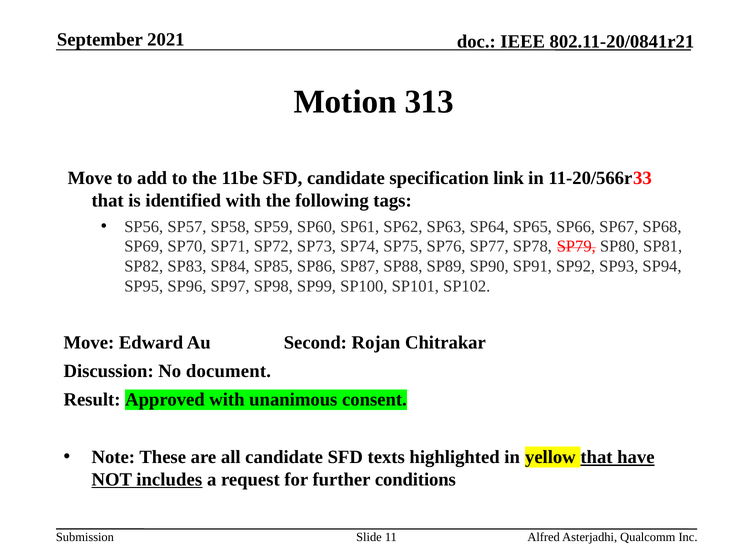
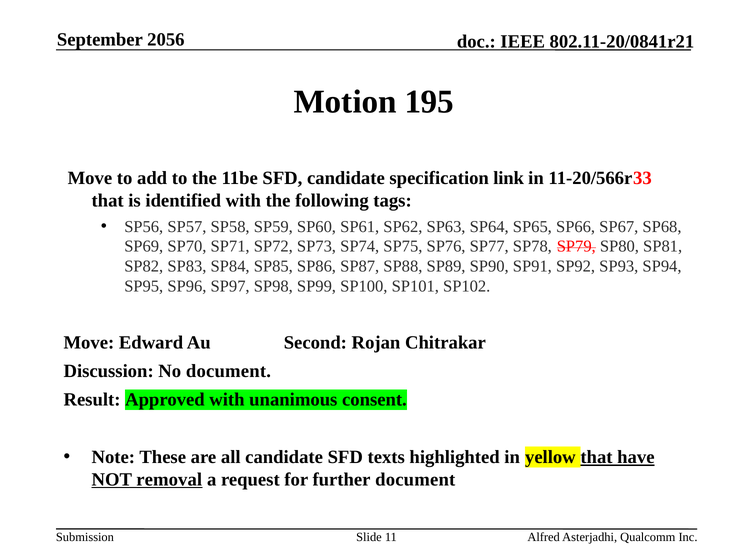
2021: 2021 -> 2056 (166, 40)
313: 313 -> 195 (429, 102)
includes: includes -> removal (169, 480)
further conditions: conditions -> document (415, 480)
